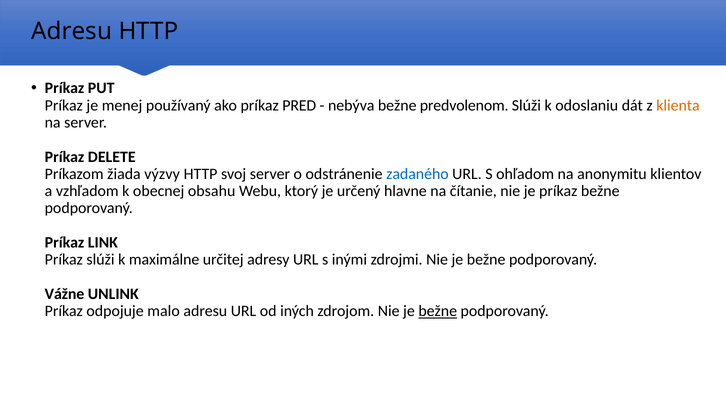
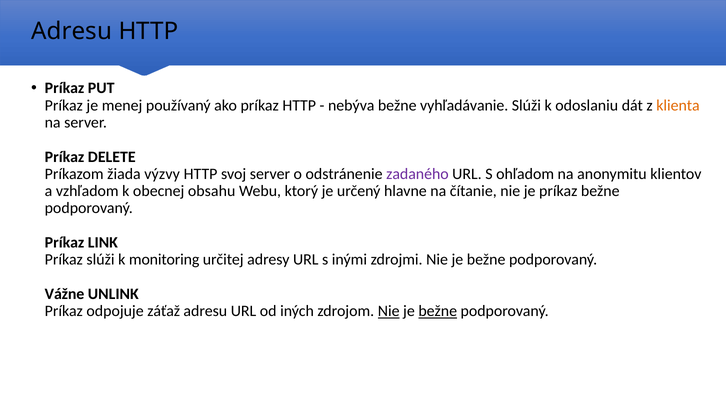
príkaz PRED: PRED -> HTTP (299, 105)
predvolenom: predvolenom -> vyhľadávanie (464, 105)
zadaného colour: blue -> purple (417, 174)
maximálne: maximálne -> monitoring (164, 260)
malo: malo -> záťaž (164, 311)
Nie underline: none -> present (389, 311)
